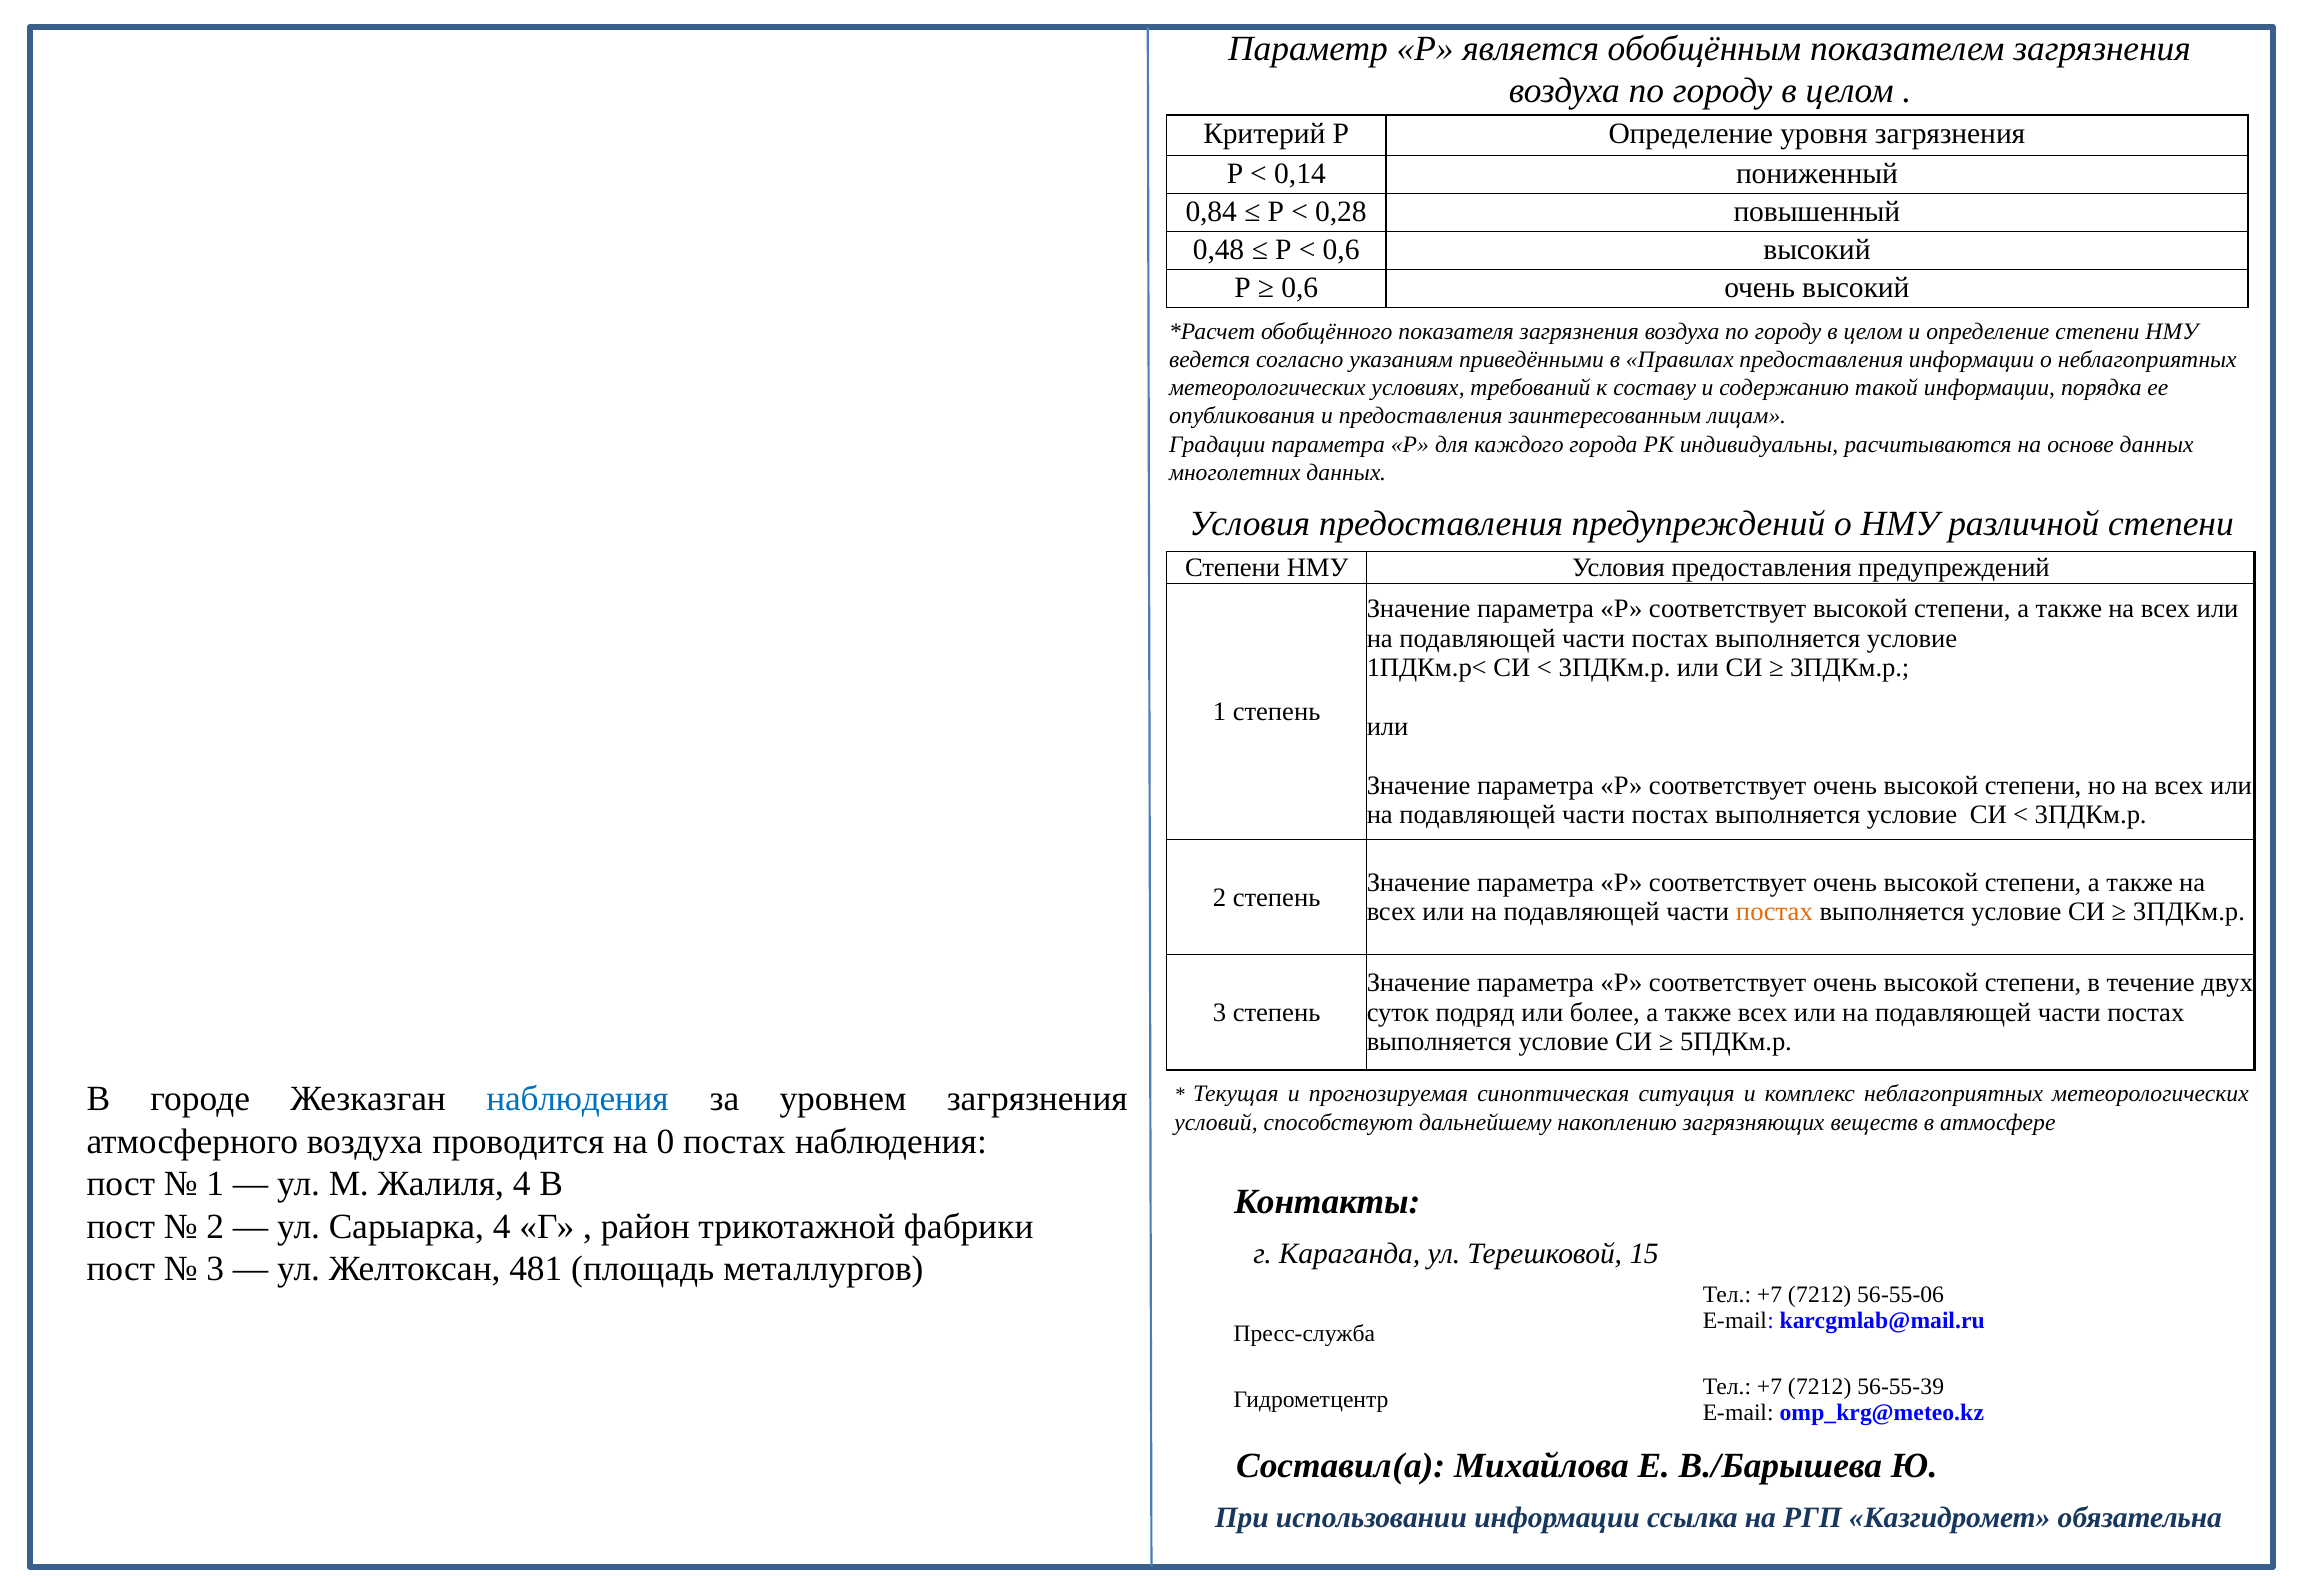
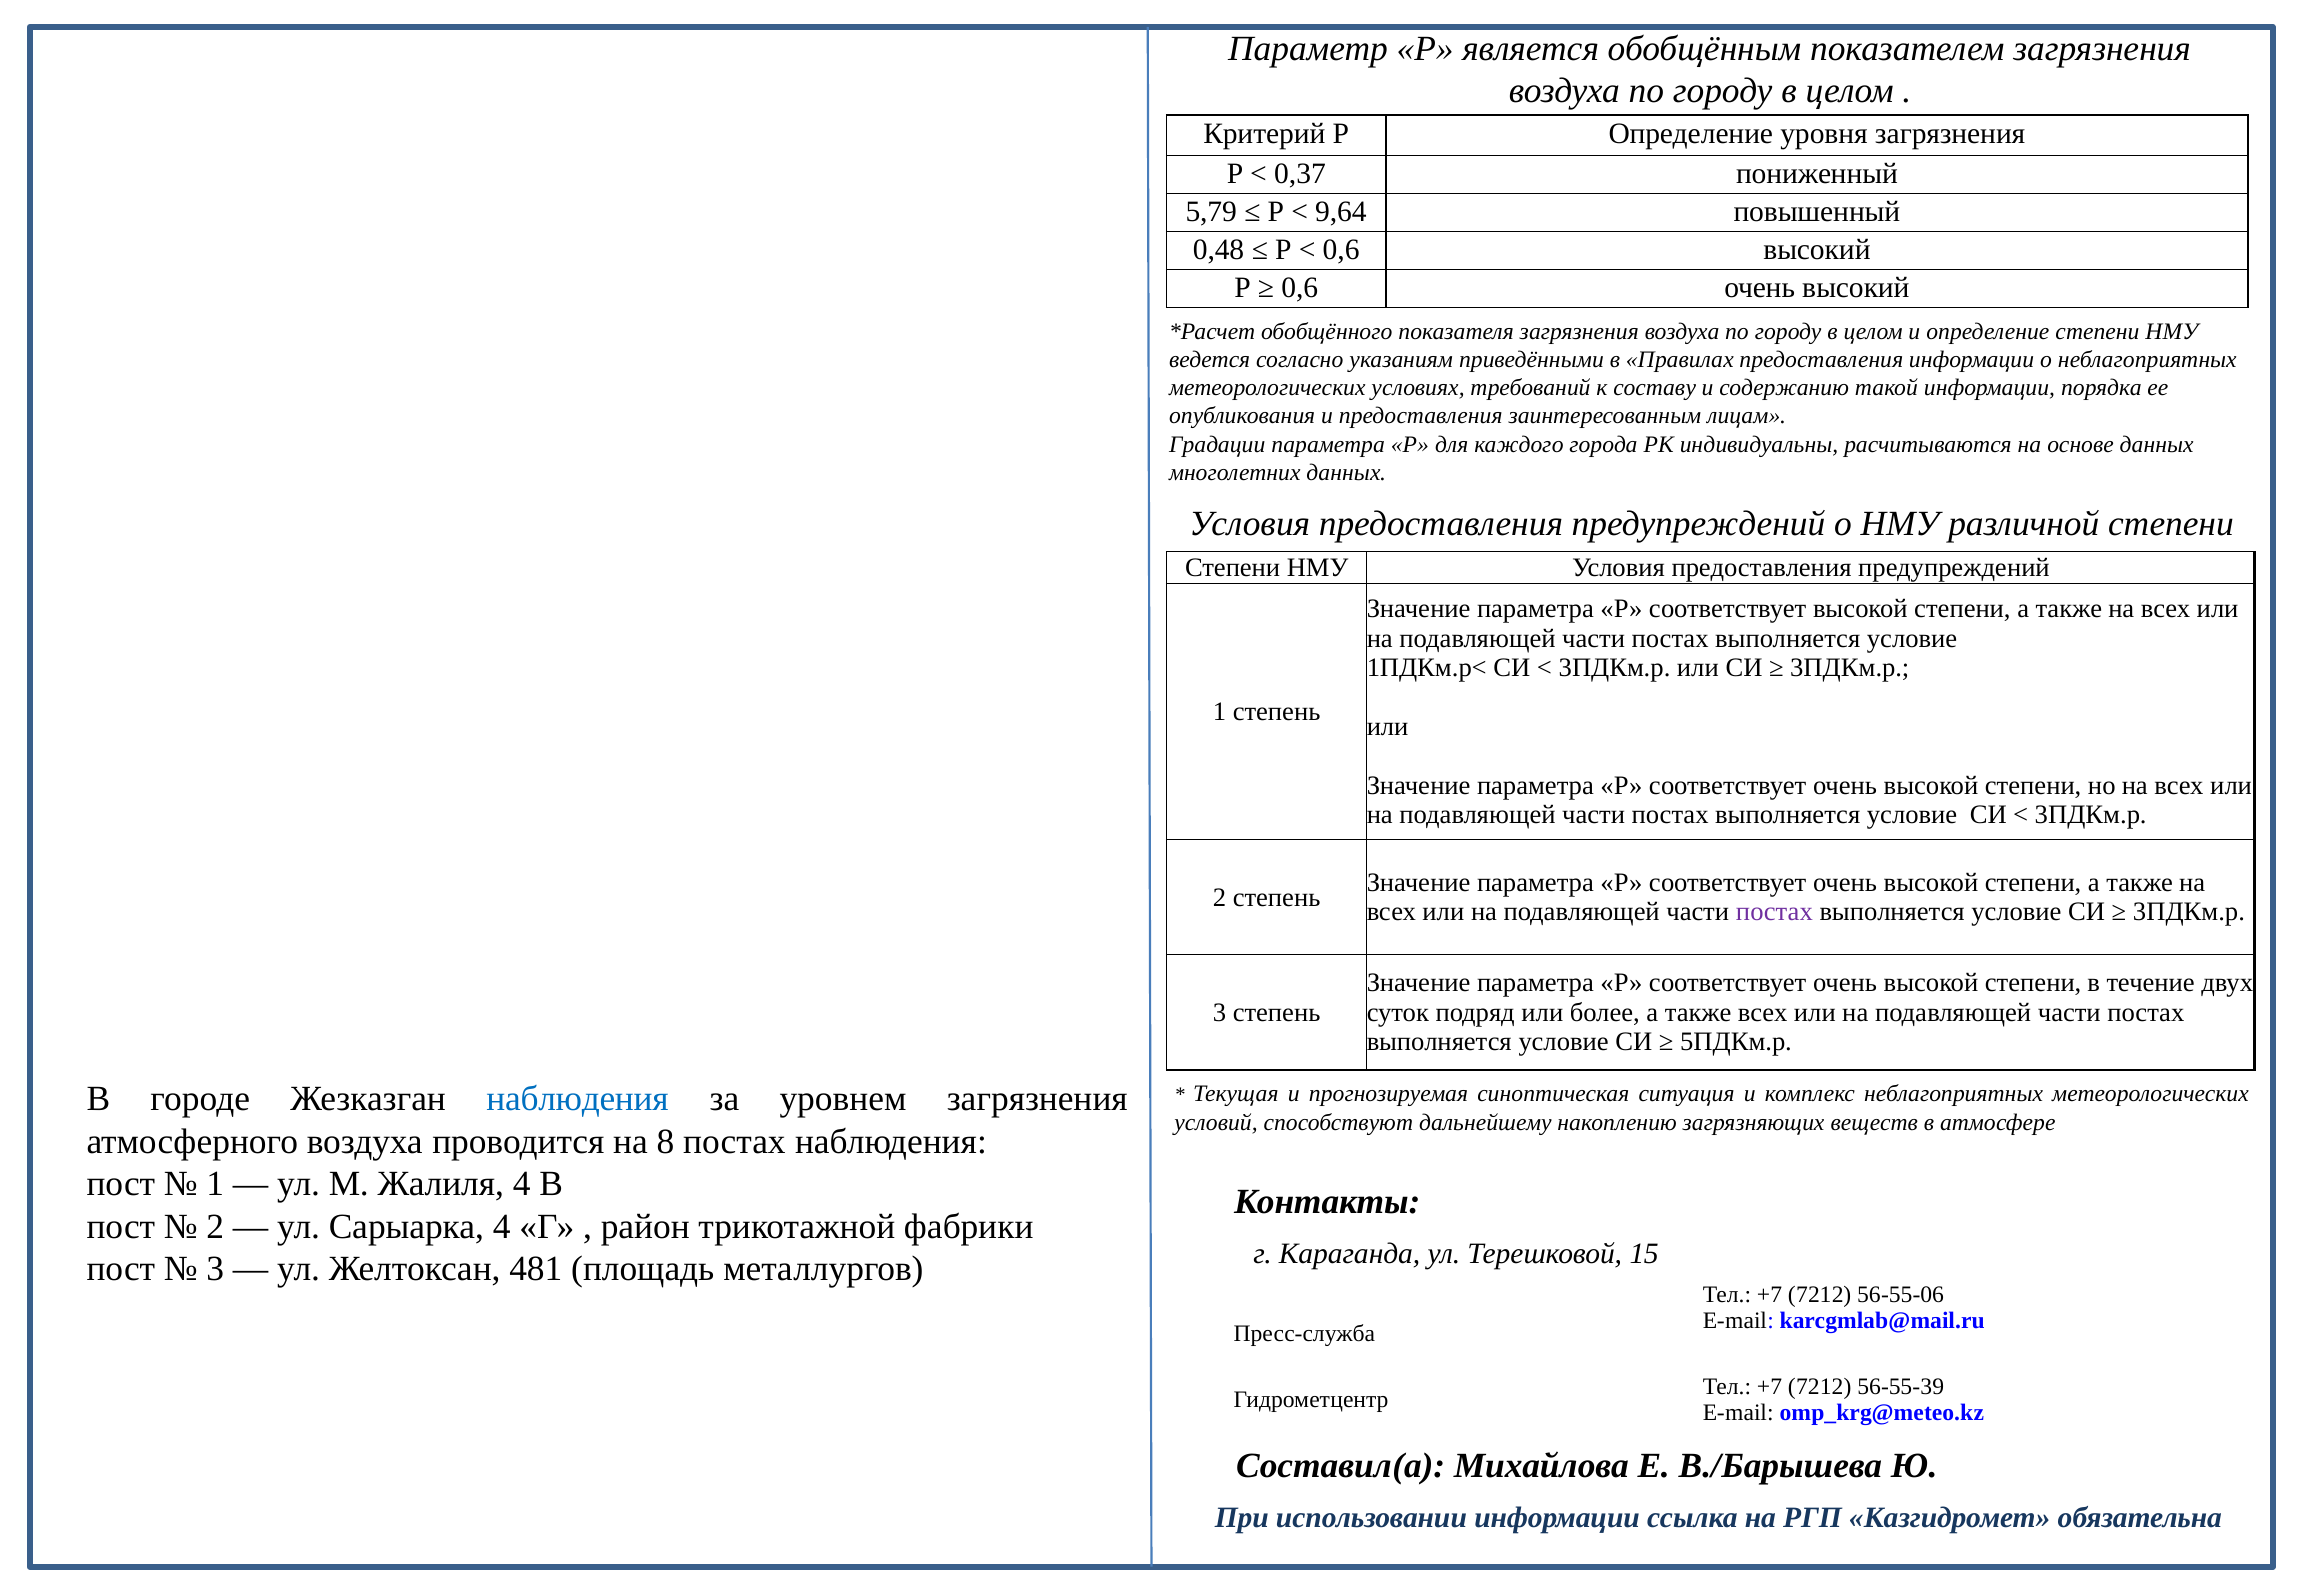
0,14: 0,14 -> 0,37 (1300, 174)
0,84: 0,84 -> 5,79 (1211, 212)
0,28: 0,28 -> 9,64 (1341, 212)
постах colour: orange -> purple (1774, 912)
0: 0 -> 8 (665, 1142)
